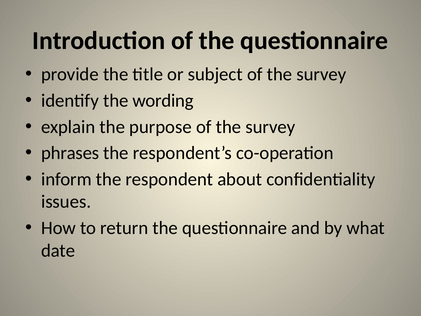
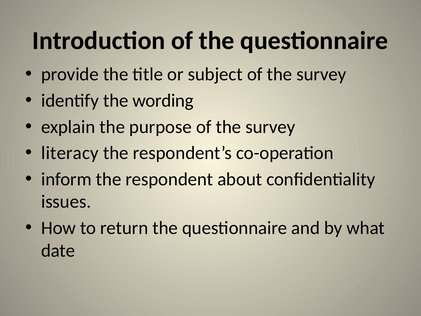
phrases: phrases -> literacy (70, 153)
